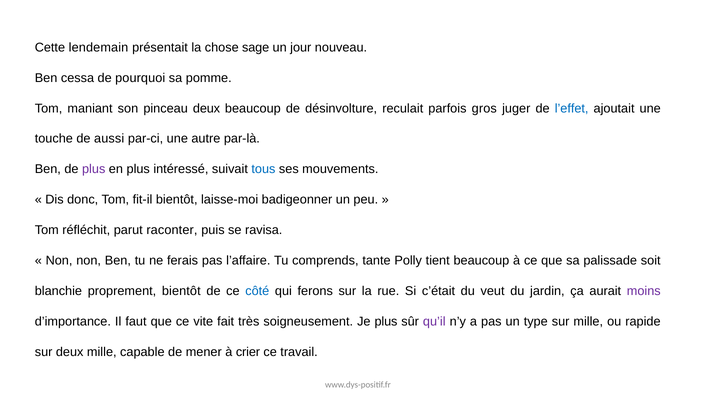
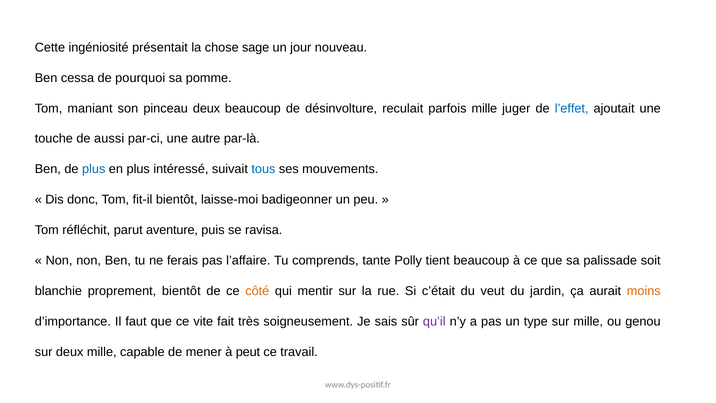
lendemain: lendemain -> ingéniosité (99, 47)
parfois gros: gros -> mille (484, 108)
plus colour: purple -> blue (94, 169)
raconter: raconter -> aventure (172, 230)
côté colour: blue -> orange (257, 291)
ferons: ferons -> mentir (315, 291)
moins colour: purple -> orange (644, 291)
Je plus: plus -> sais (386, 321)
rapide: rapide -> genou (643, 321)
crier: crier -> peut (248, 352)
